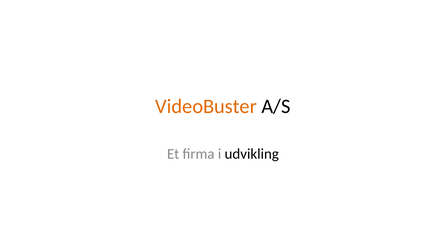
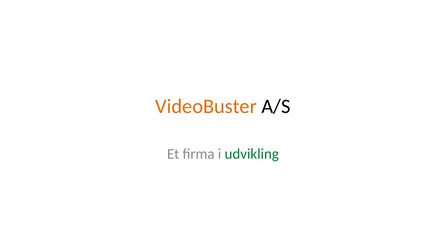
udvikling colour: black -> green (252, 154)
